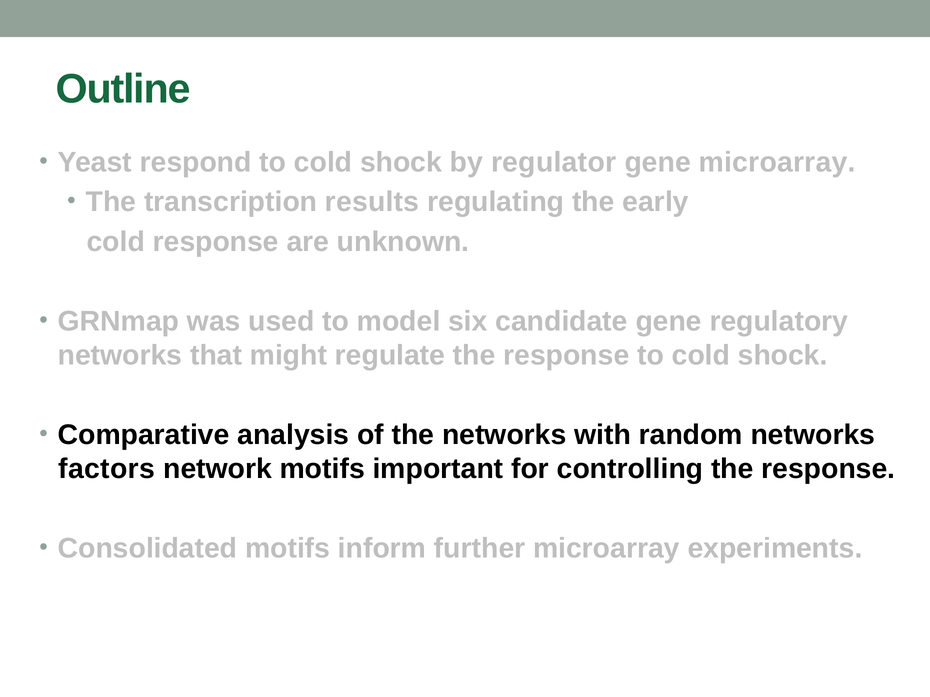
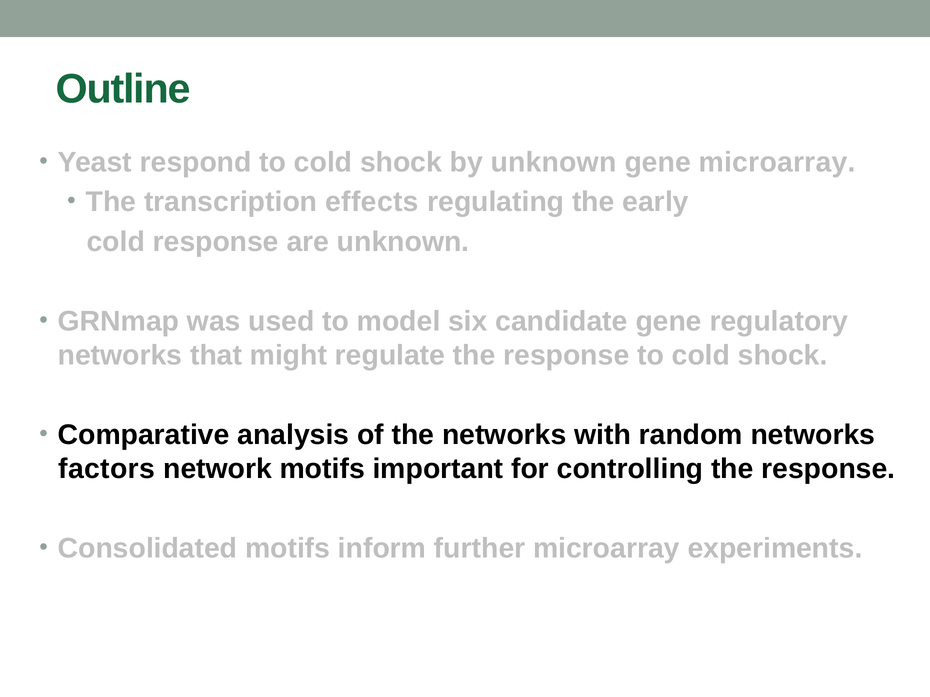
by regulator: regulator -> unknown (554, 162)
results: results -> effects (372, 202)
